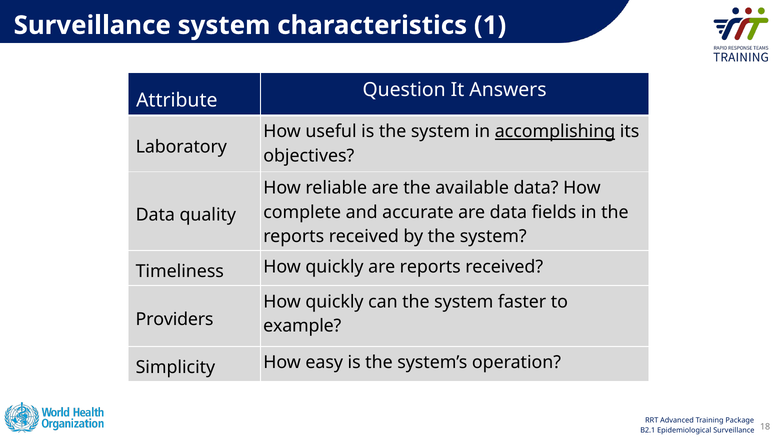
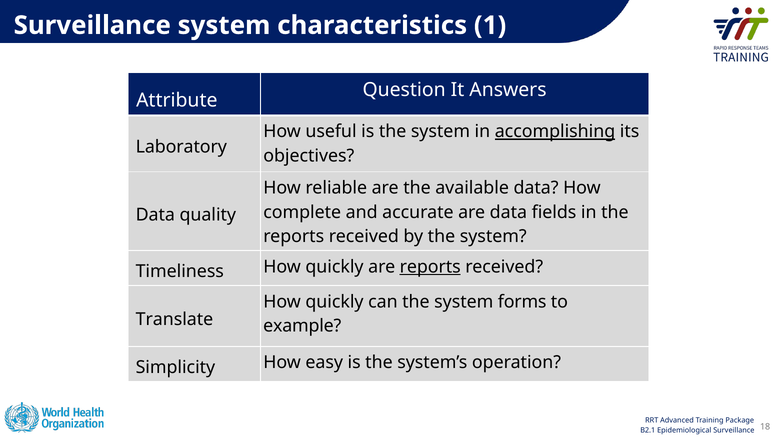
reports underline: none -> present (430, 267)
faster: faster -> forms (522, 302)
Providers: Providers -> Translate (174, 319)
